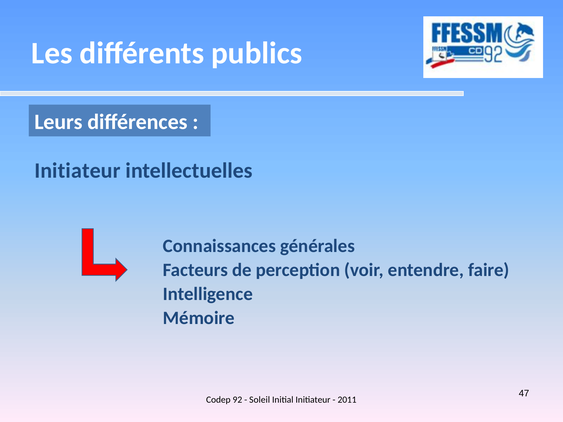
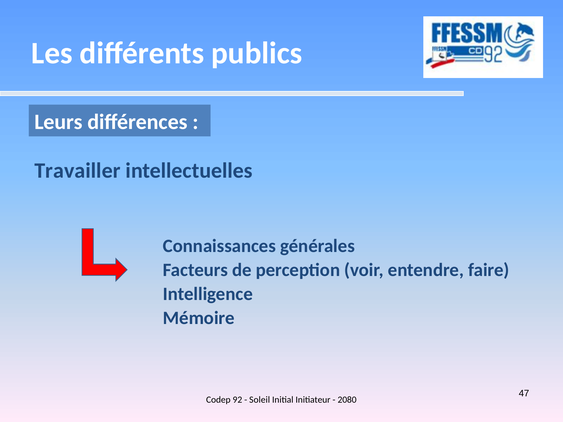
Initiateur: Initiateur -> Travailler (78, 171)
2011: 2011 -> 2080 (347, 400)
